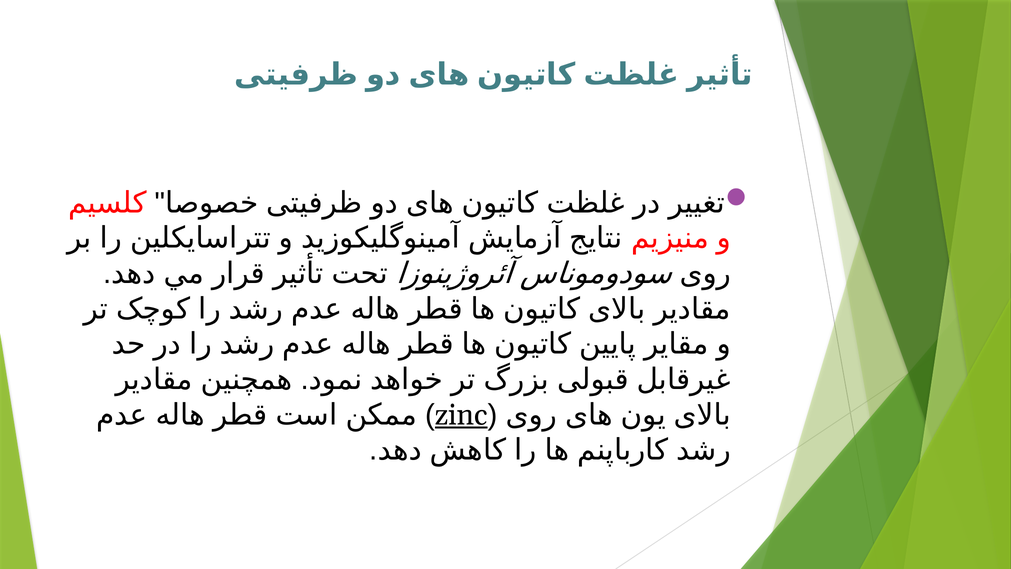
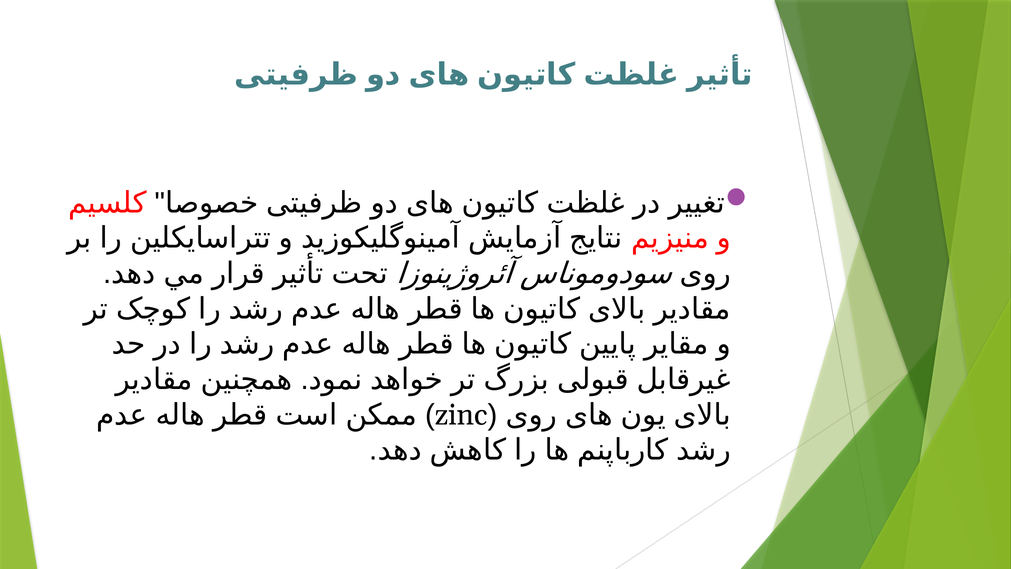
zinc underline: present -> none (461, 415)
